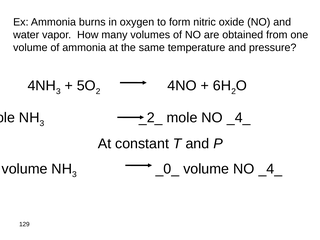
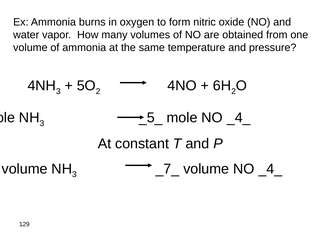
_2_: _2_ -> _5_ (151, 118)
_0_: _0_ -> _7_ (167, 169)
